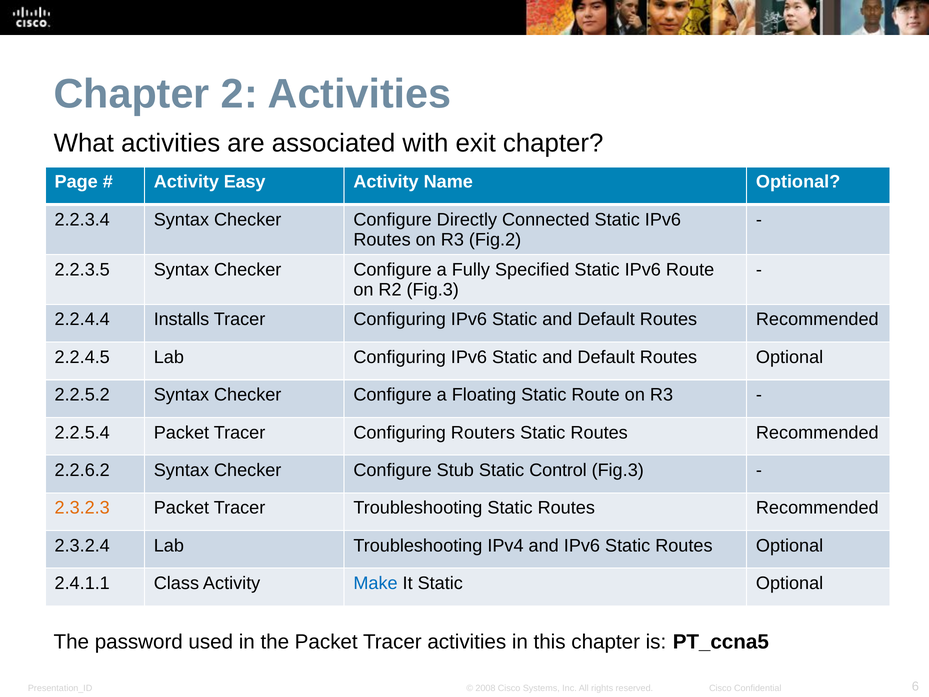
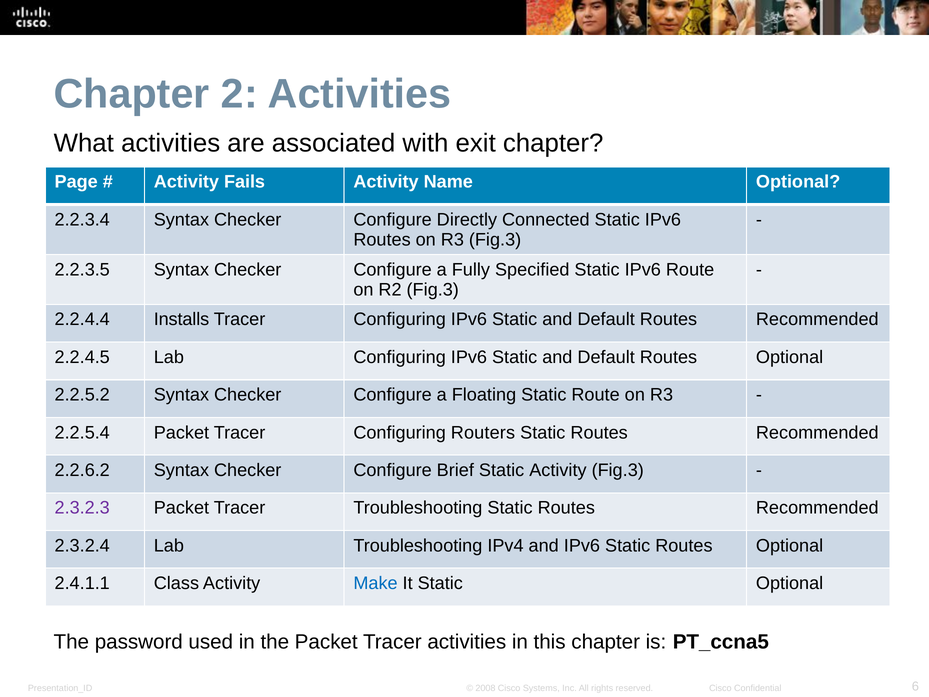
Easy: Easy -> Fails (245, 182)
R3 Fig.2: Fig.2 -> Fig.3 (495, 240)
Stub: Stub -> Brief (455, 470)
Static Control: Control -> Activity (558, 470)
2.3.2.3 colour: orange -> purple (82, 508)
